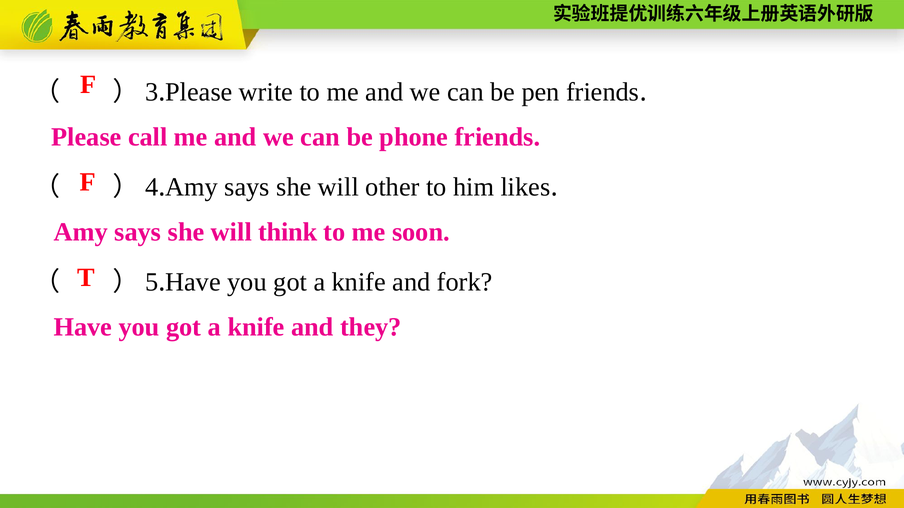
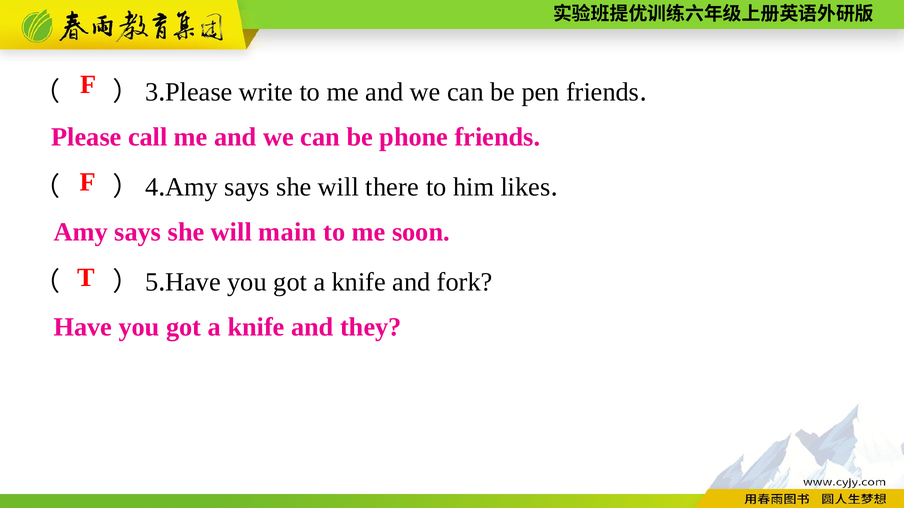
other: other -> there (392, 187)
think: think -> main (287, 232)
